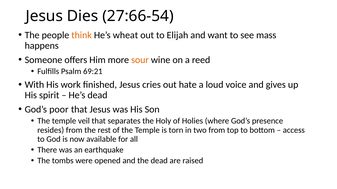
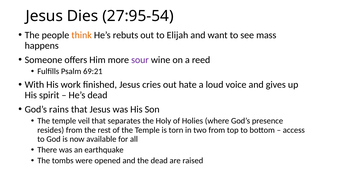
27:66-54: 27:66-54 -> 27:95-54 (138, 16)
wheat: wheat -> rebuts (126, 35)
sour colour: orange -> purple (140, 60)
poor: poor -> rains (59, 110)
